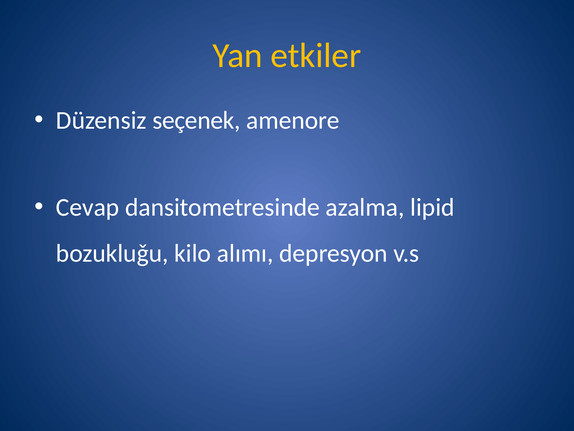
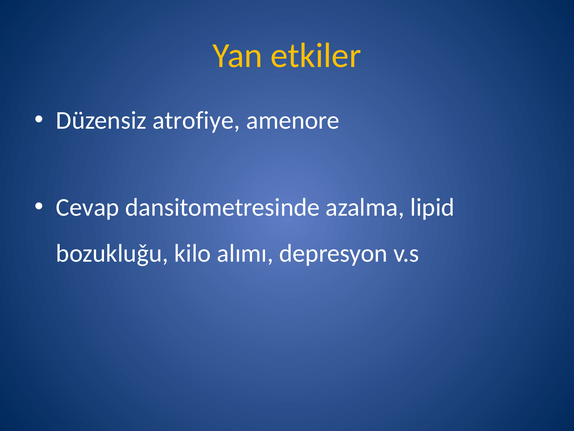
seçenek: seçenek -> atrofiye (196, 120)
